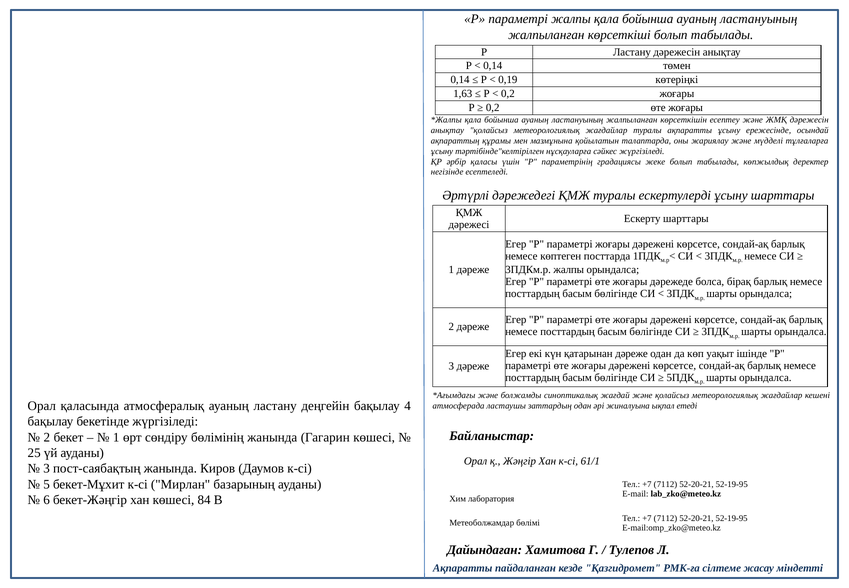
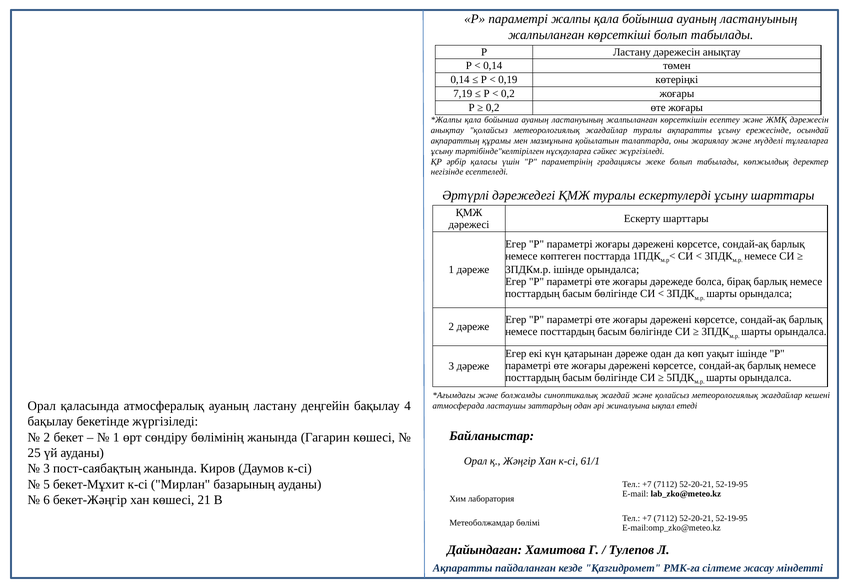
1,63: 1,63 -> 7,19 (463, 93)
3ПДКм.р жалпы: жалпы -> ішінде (569, 270)
84: 84 -> 21 (204, 500)
